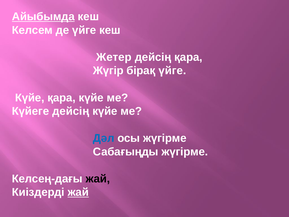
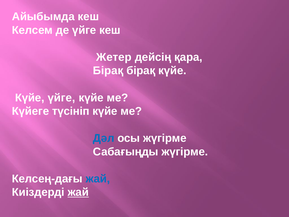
Айыбымда underline: present -> none (43, 17)
Жүгір: Жүгір -> Бірақ (108, 71)
бірақ үйге: үйге -> күйе (172, 71)
Күйе қара: қара -> үйге (61, 98)
Күйеге дейсің: дейсің -> түсініп (71, 111)
жай colour: black -> blue (98, 179)
